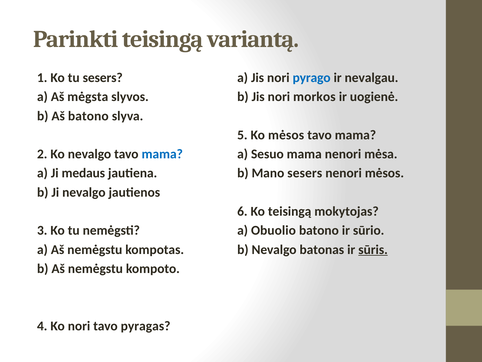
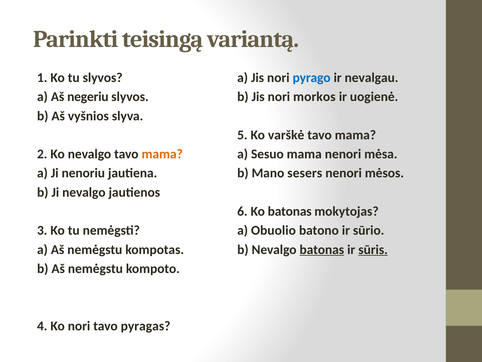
tu sesers: sesers -> slyvos (103, 78)
mėgsta: mėgsta -> negeriu (88, 97)
Aš batono: batono -> vyšnios (88, 116)
Ko mėsos: mėsos -> varškė (286, 135)
mama colour: blue -> orange (162, 154)
medaus: medaus -> nenoriu (83, 173)
Ko teisingą: teisingą -> batonas (290, 211)
batonas underline: none -> present (322, 249)
